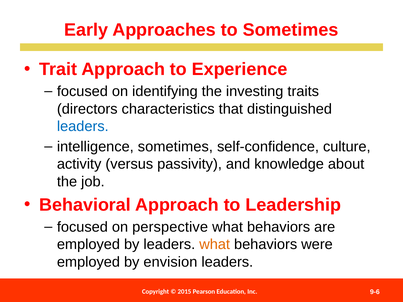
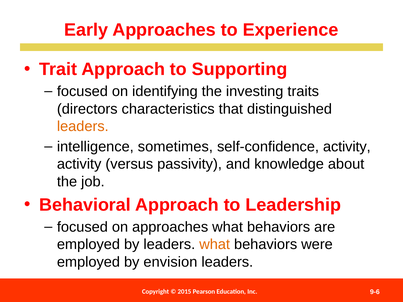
to Sometimes: Sometimes -> Experience (291, 30)
Experience: Experience -> Supporting (240, 69)
leaders colour: blue -> orange (83, 126)
self-confidence culture: culture -> activity (347, 147)
on perspective: perspective -> approaches (170, 227)
